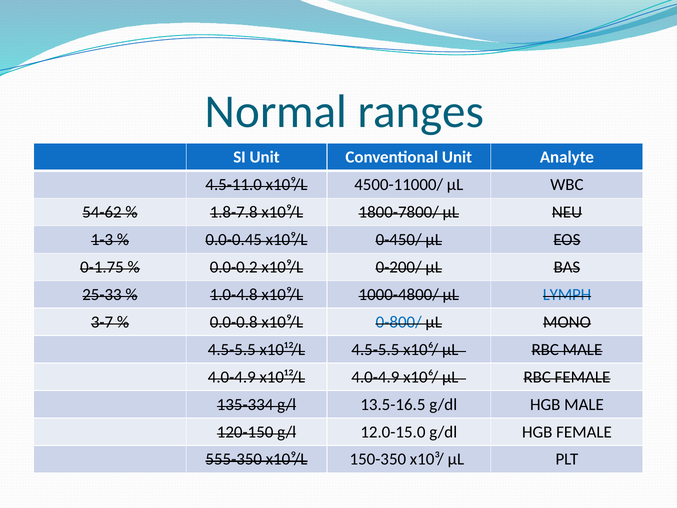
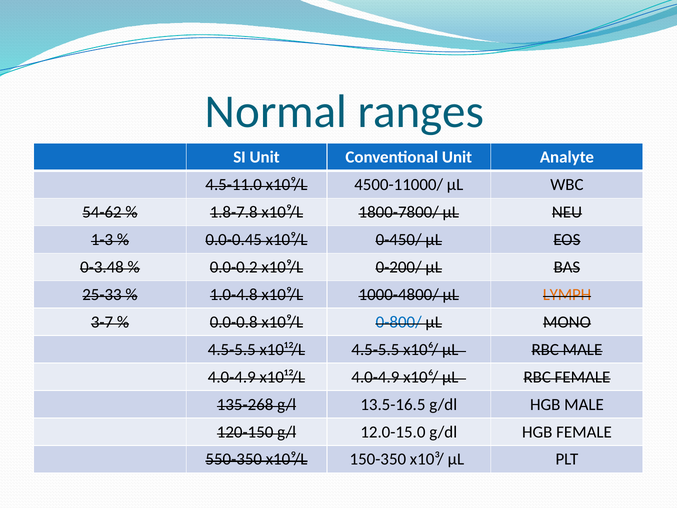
0-1.75: 0-1.75 -> 0-3.48 (102, 267)
LYMPH colour: blue -> orange (567, 294)
135-334: 135-334 -> 135-268 (245, 404)
555-350: 555-350 -> 550-350 (234, 459)
